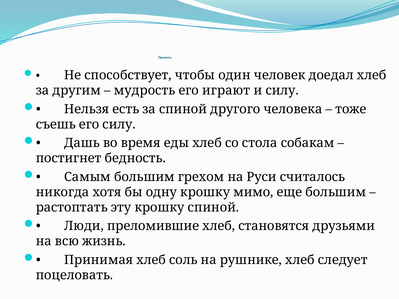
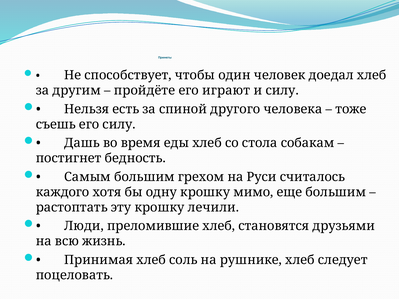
мудрость: мудрость -> пройдёте (144, 91)
никогда: никогда -> каждого (63, 192)
крошку спиной: спиной -> лечили (213, 208)
